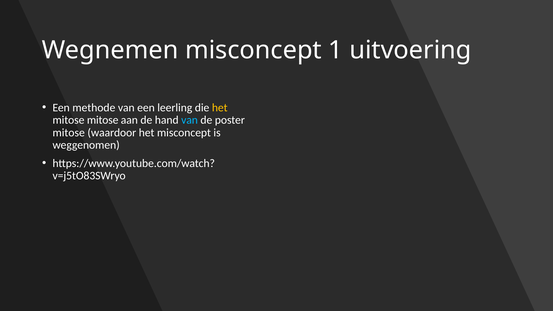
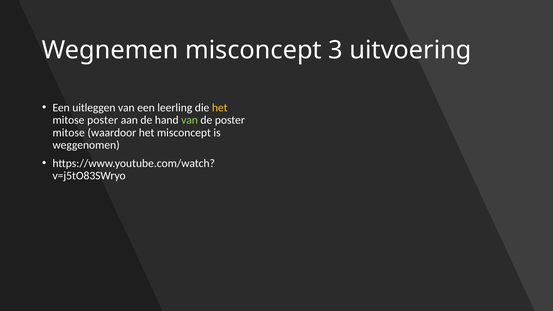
1: 1 -> 3 (336, 50)
methode: methode -> uitleggen (94, 108)
mitose mitose: mitose -> poster (103, 120)
van colour: light blue -> light green (190, 120)
